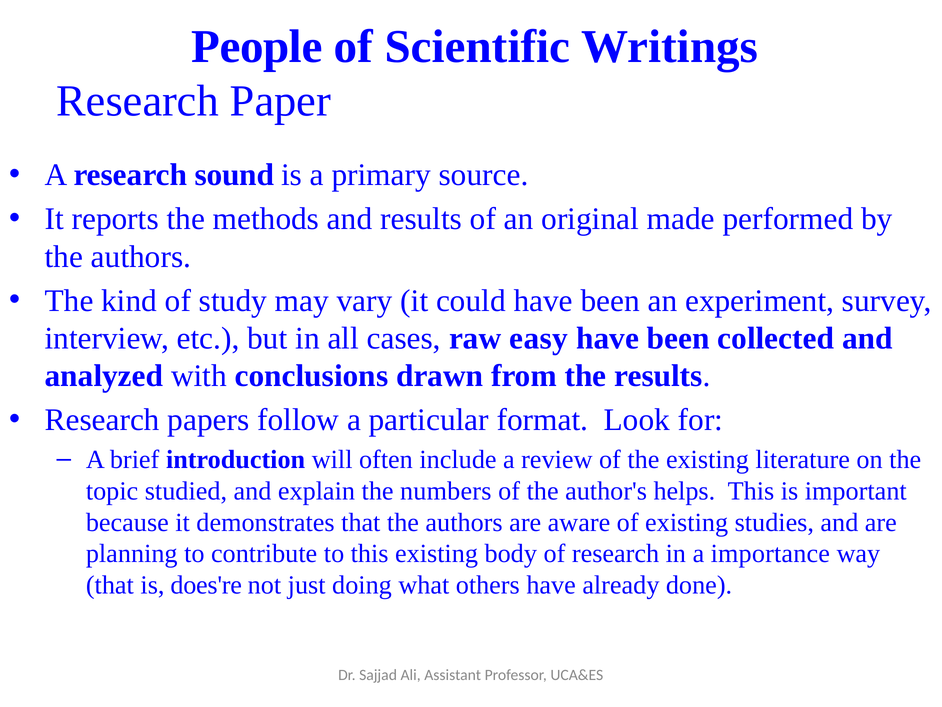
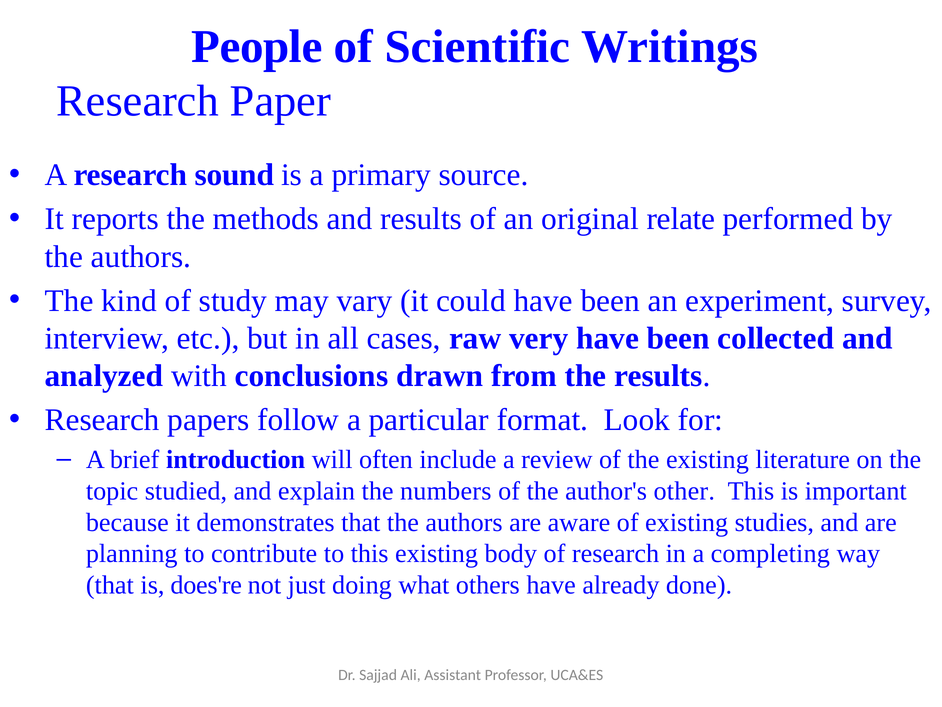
made: made -> relate (681, 219)
easy: easy -> very (539, 338)
helps: helps -> other (684, 491)
importance: importance -> completing (770, 553)
